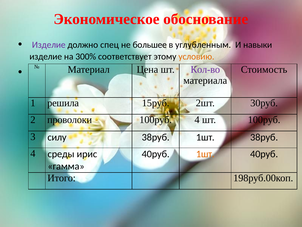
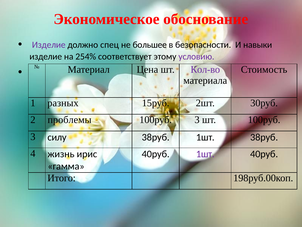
углубленным: углубленным -> безопасности (203, 45)
300%: 300% -> 254% (86, 56)
условию colour: orange -> purple (196, 56)
решила: решила -> разных (63, 103)
проволоки: проволоки -> проблемы (70, 120)
4: 4 -> 3 (197, 120)
среды: среды -> жизнь (61, 154)
1шт colour: orange -> purple (205, 154)
